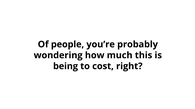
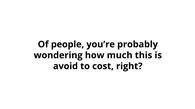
being: being -> avoid (65, 67)
